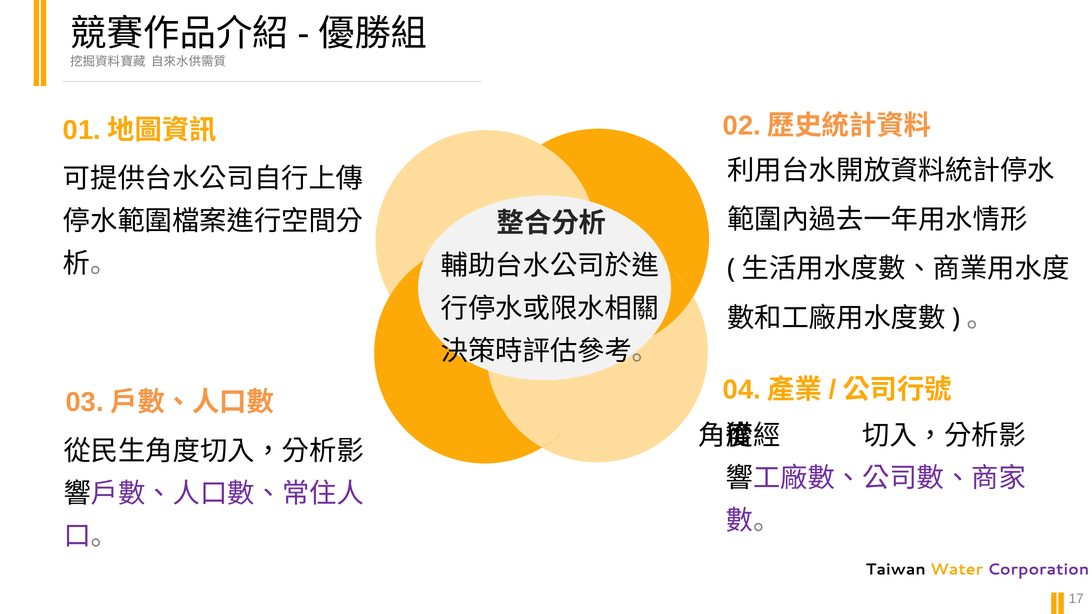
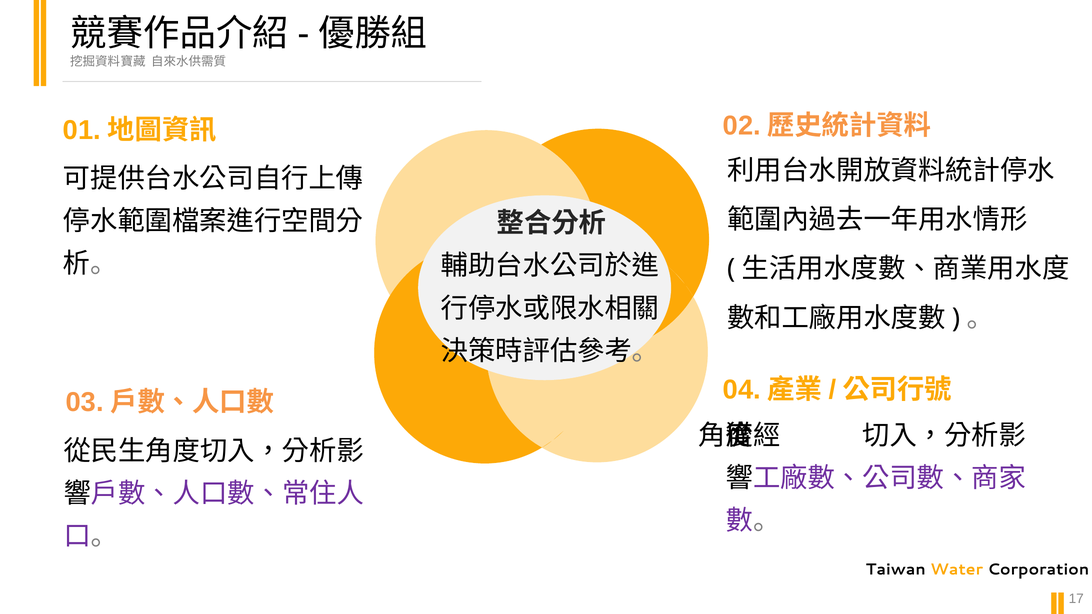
Corporation colour: purple -> black (1038, 570)
